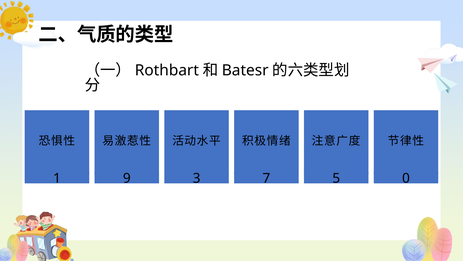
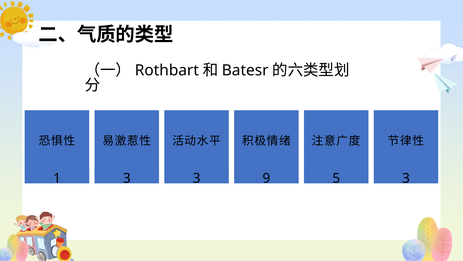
1 9: 9 -> 3 (127, 178)
7: 7 -> 9 (266, 178)
5 0: 0 -> 3 (406, 178)
